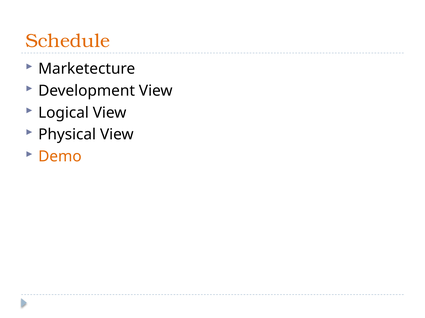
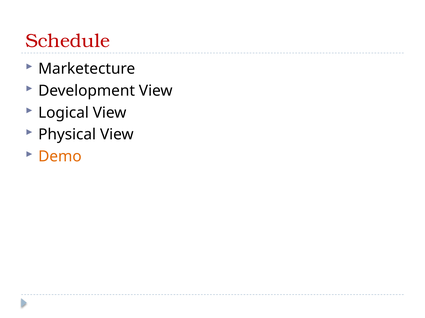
Schedule colour: orange -> red (68, 41)
